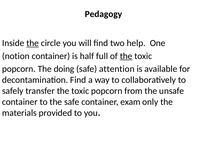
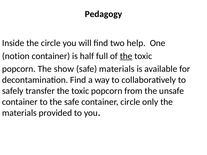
the underline: present -> none (33, 43)
doing: doing -> show (64, 69)
safe attention: attention -> materials (117, 69)
container exam: exam -> circle (130, 102)
